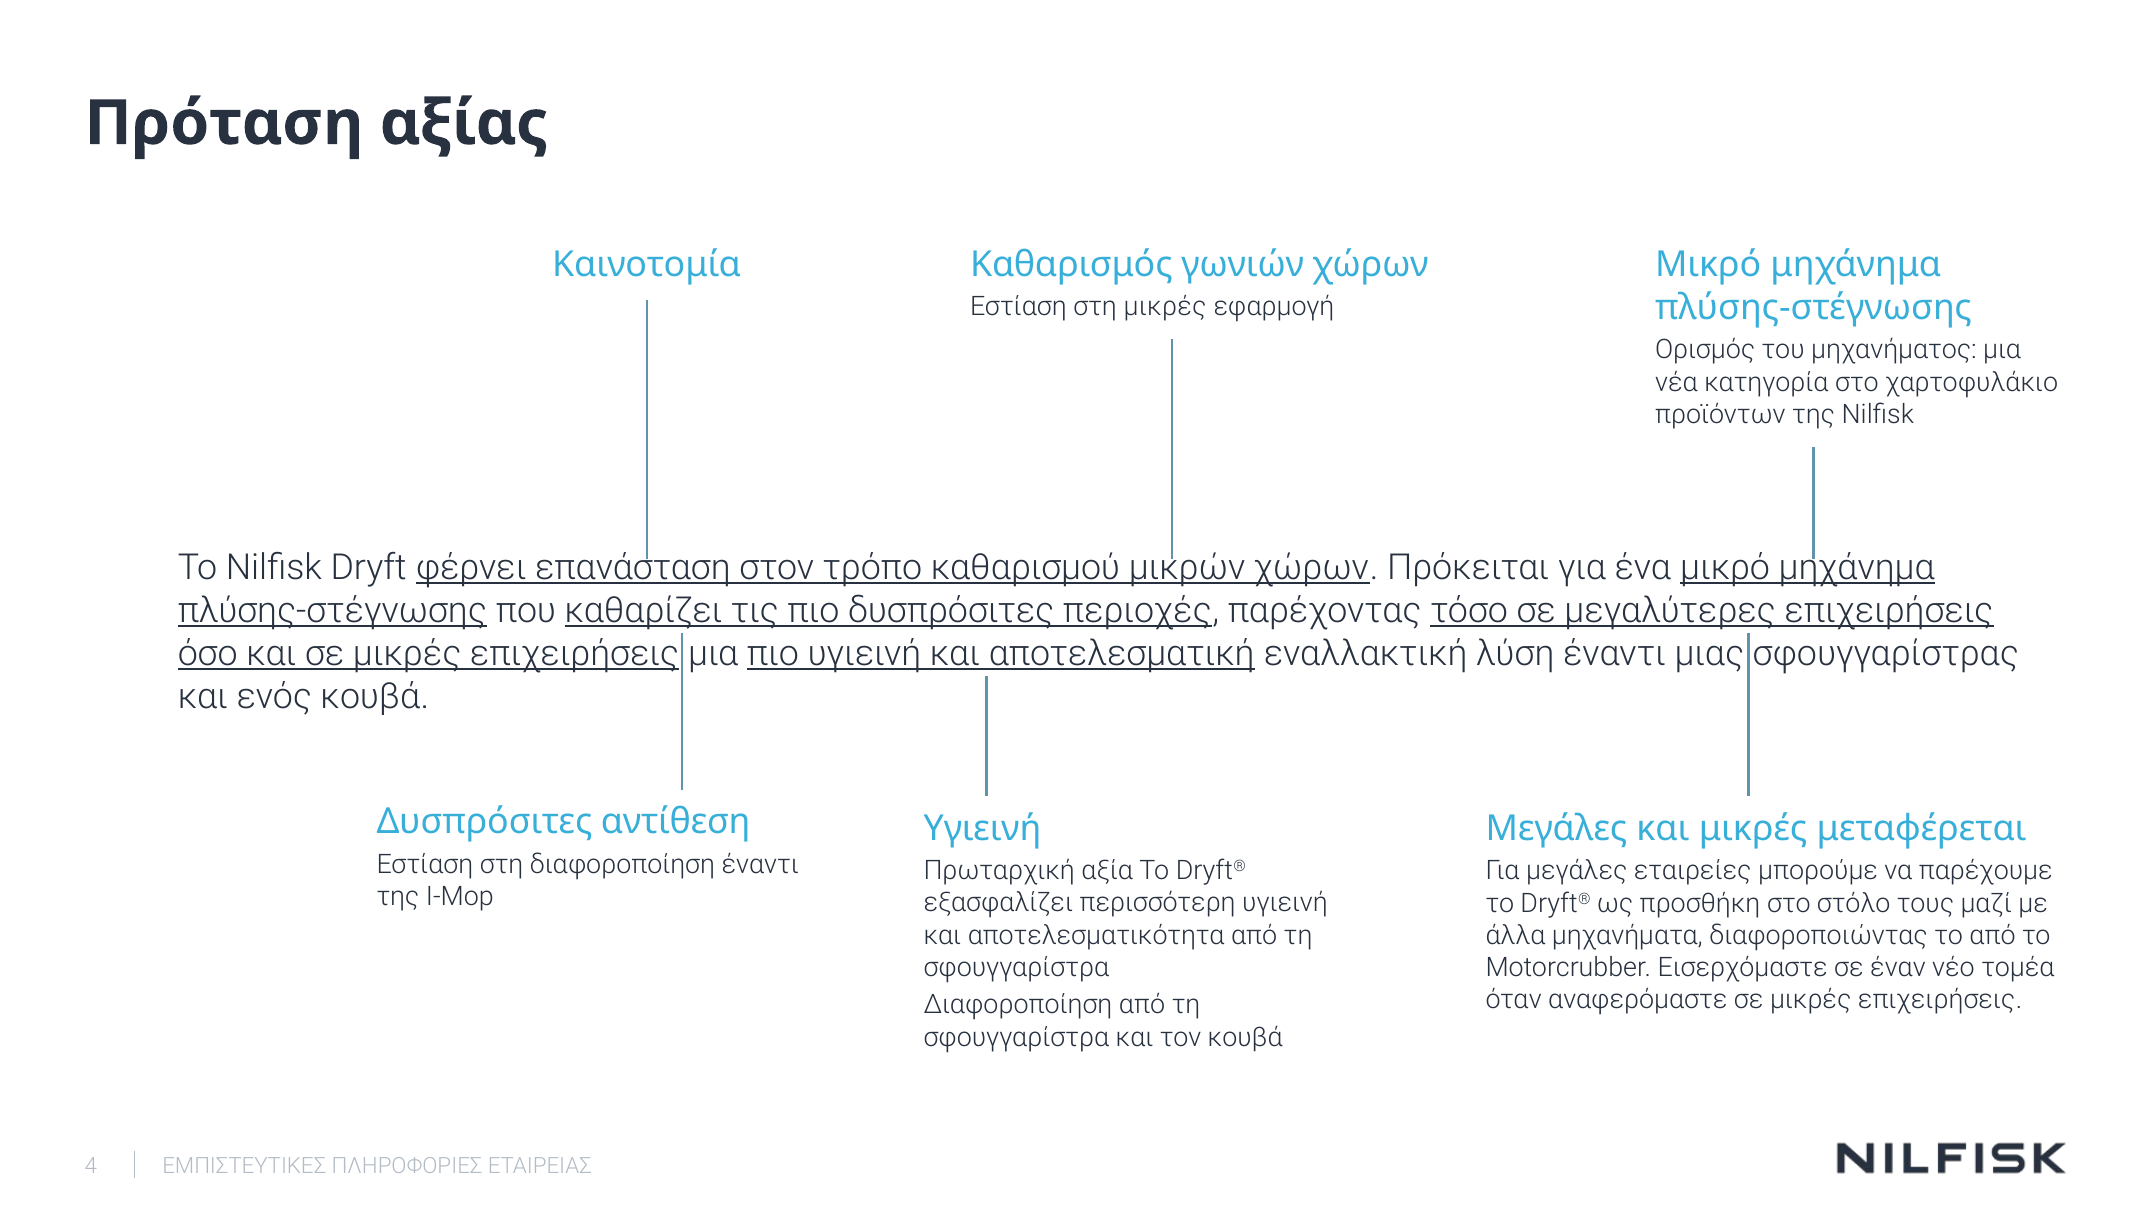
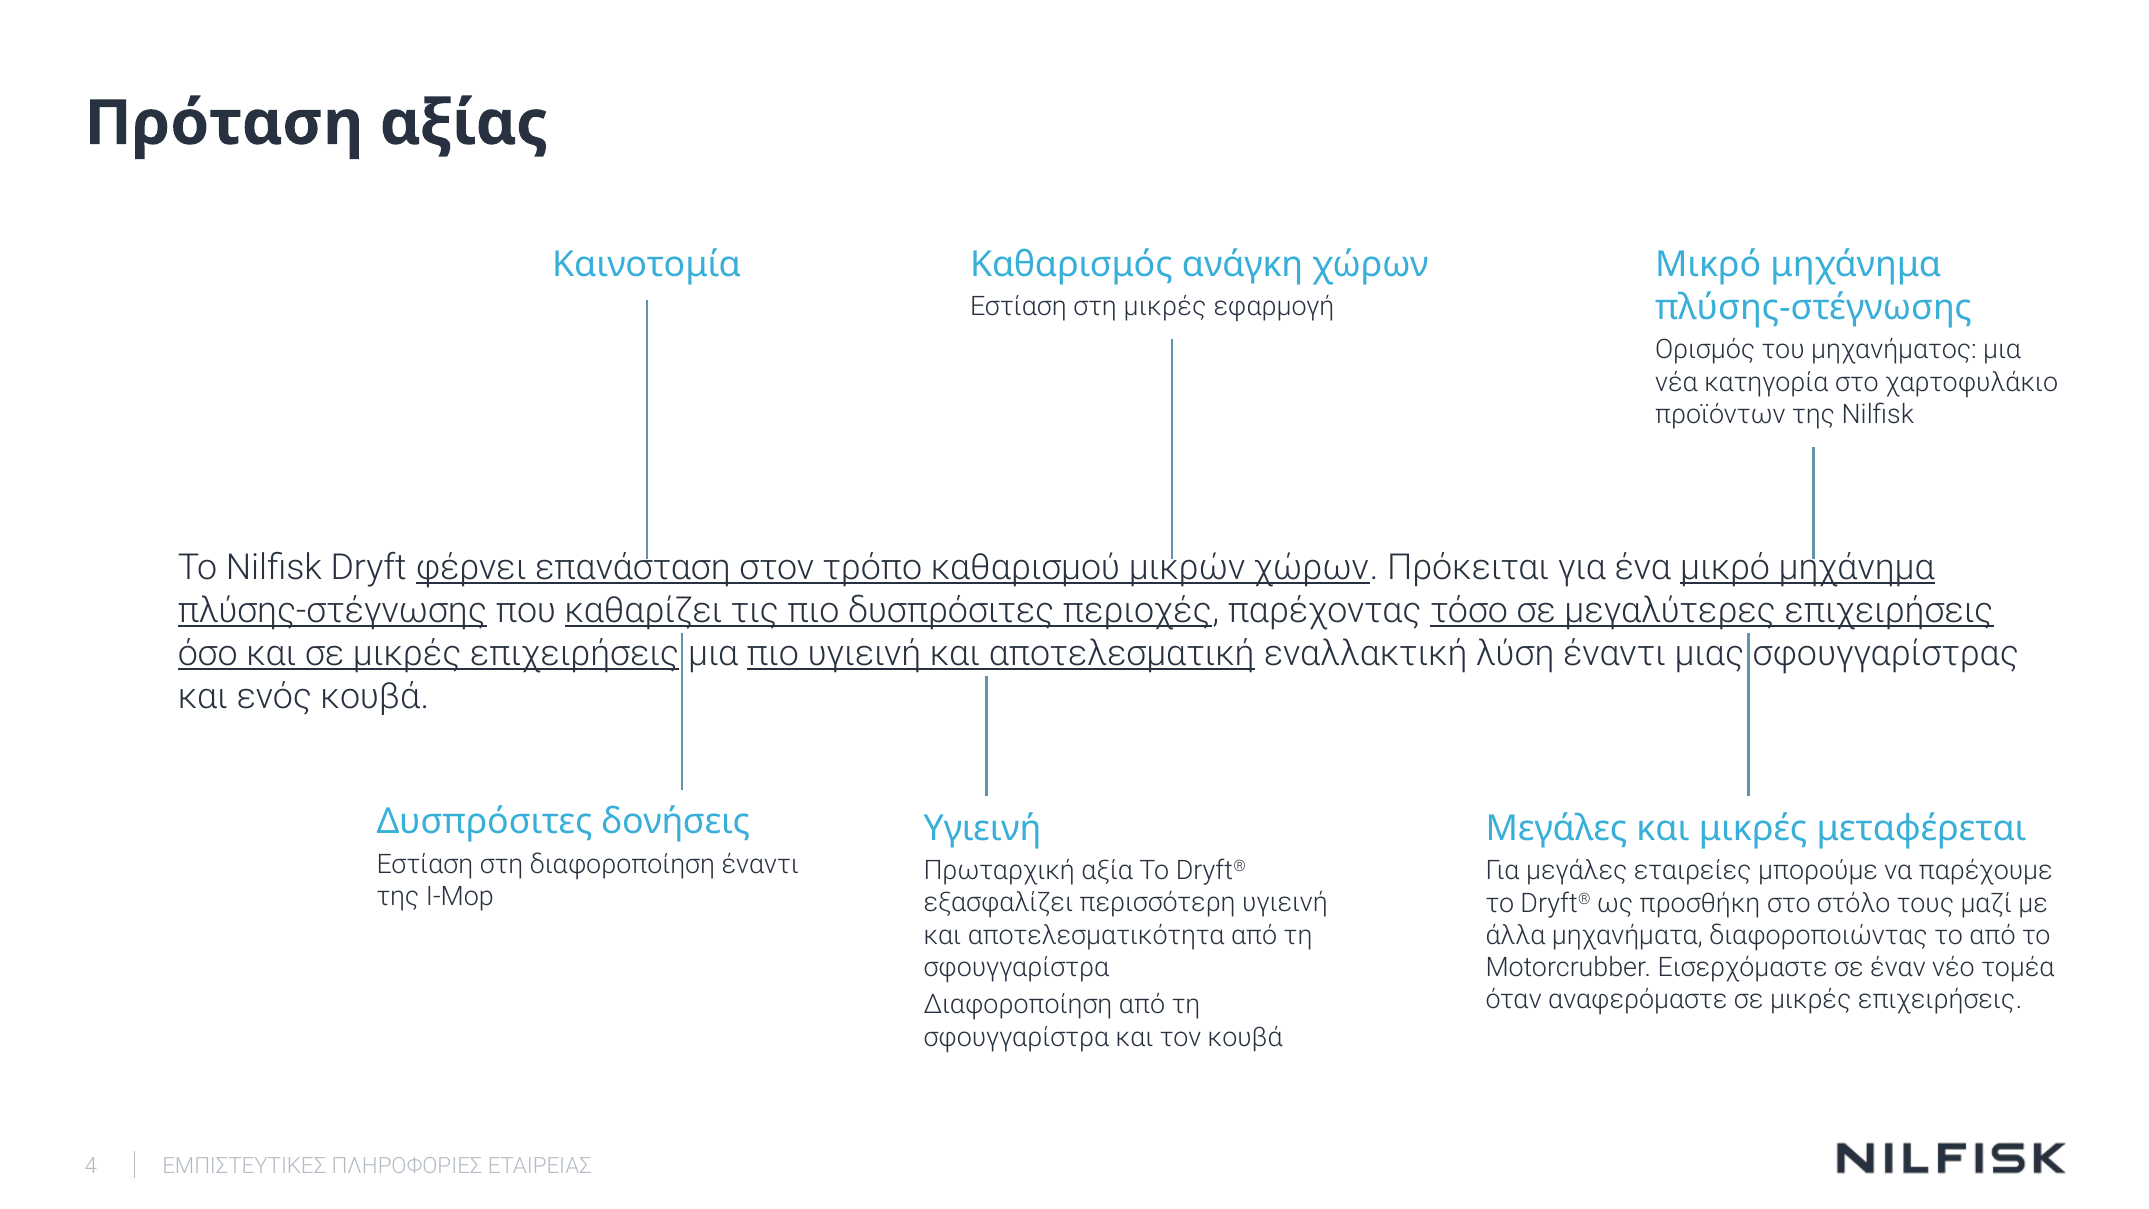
γωνιών: γωνιών -> ανάγκη (1243, 264)
αντίθεση: αντίθεση -> δονήσεις (676, 822)
